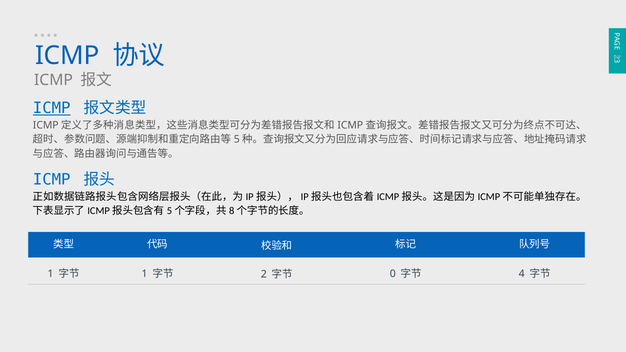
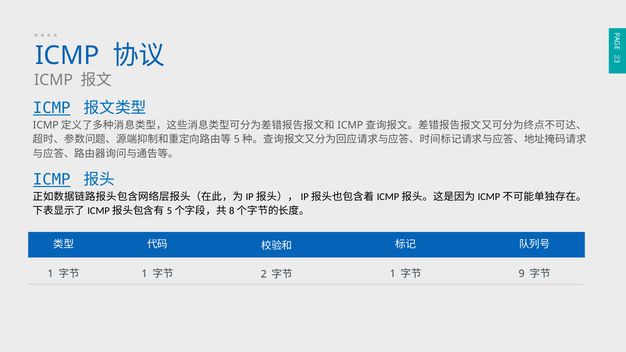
ICMP underline: none -> present (52, 180)
0: 0 -> 1 (393, 274)
4: 4 -> 9 (522, 274)
